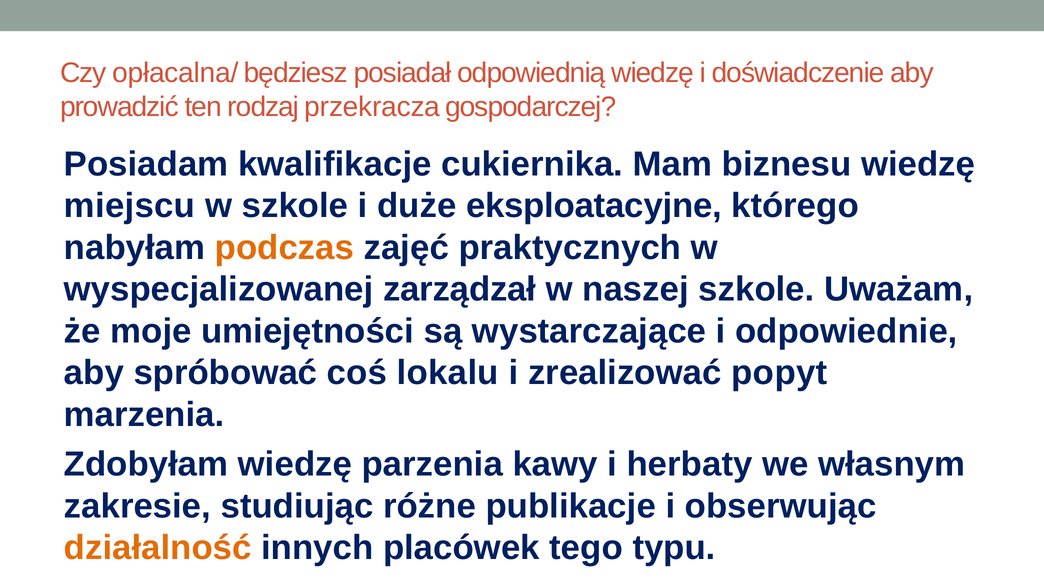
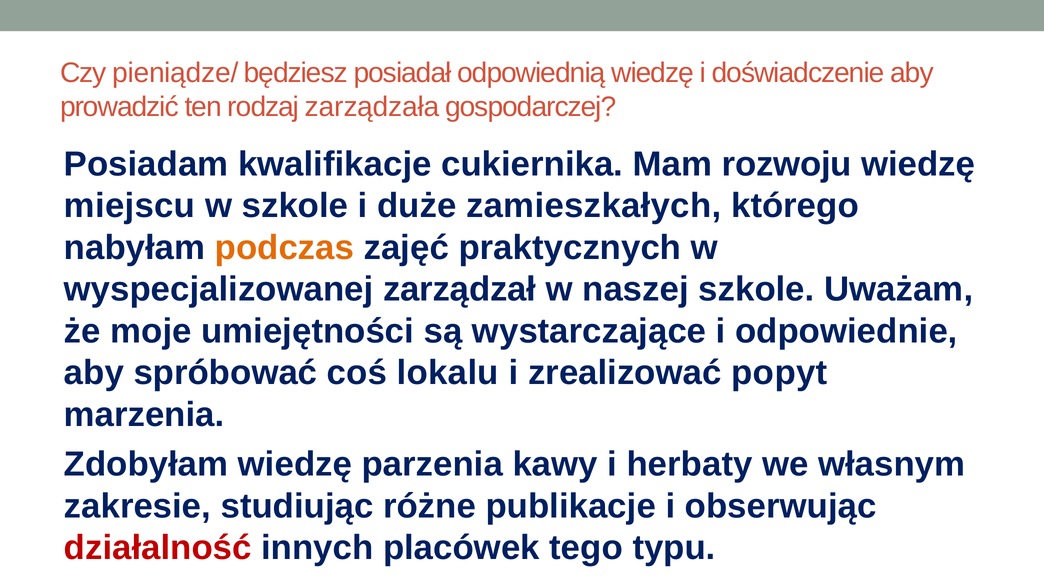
opłacalna/: opłacalna/ -> pieniądze/ (175, 73)
przekracza: przekracza -> zarządzała (372, 107)
biznesu: biznesu -> rozwoju (787, 164)
eksploatacyjne: eksploatacyjne -> zamieszkałych (594, 206)
działalność colour: orange -> red (158, 548)
